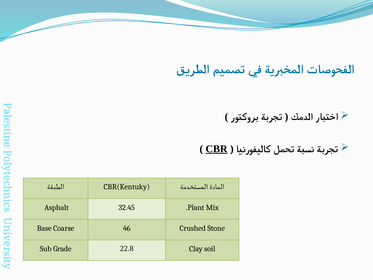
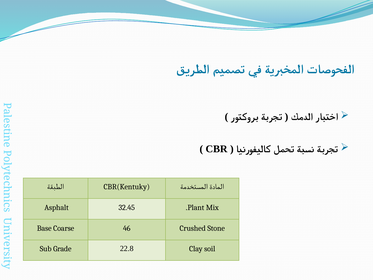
CBR underline: present -> none (217, 149)
